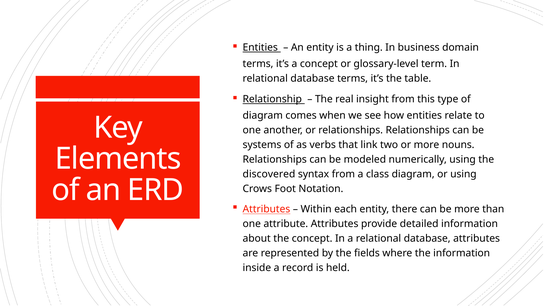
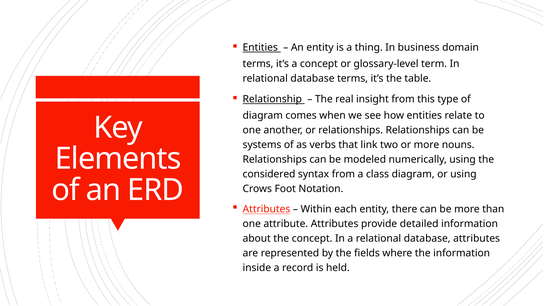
discovered: discovered -> considered (269, 174)
